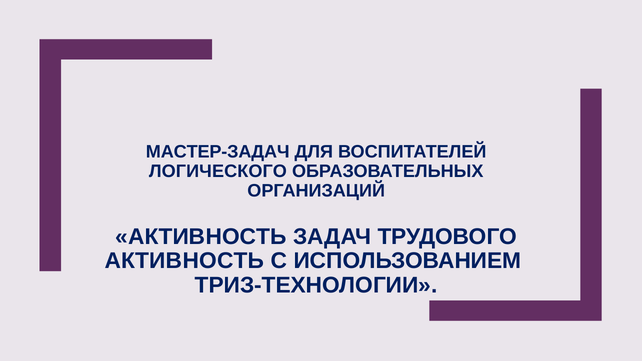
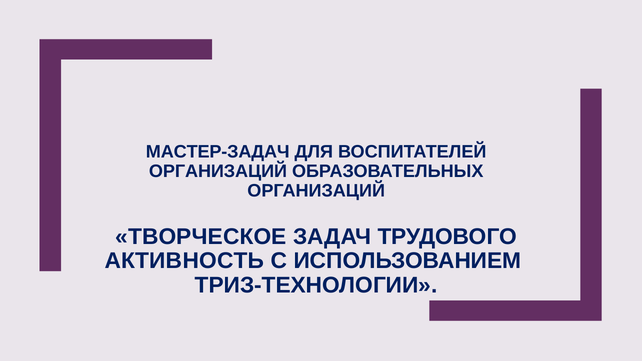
ЛОГИЧЕСКОГО: ЛОГИЧЕСКОГО -> ОРГАНИЗАЦИЙ (218, 171)
АКТИВНОСТЬ: АКТИВНОСТЬ -> ТВОРЧЕСКОЕ (201, 237)
